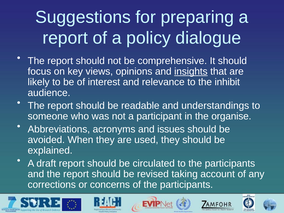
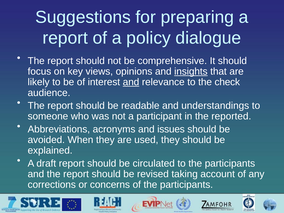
and underline: none -> present (131, 82)
inhibit: inhibit -> check (227, 82)
organise: organise -> reported (231, 116)
